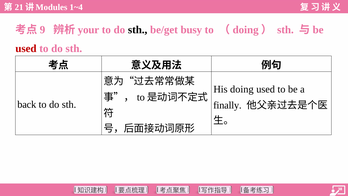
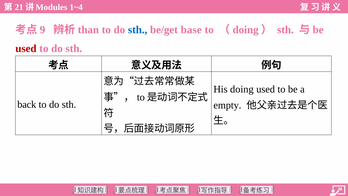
your: your -> than (88, 30)
sth colour: black -> blue (138, 30)
busy: busy -> base (191, 30)
finally: finally -> empty (227, 105)
